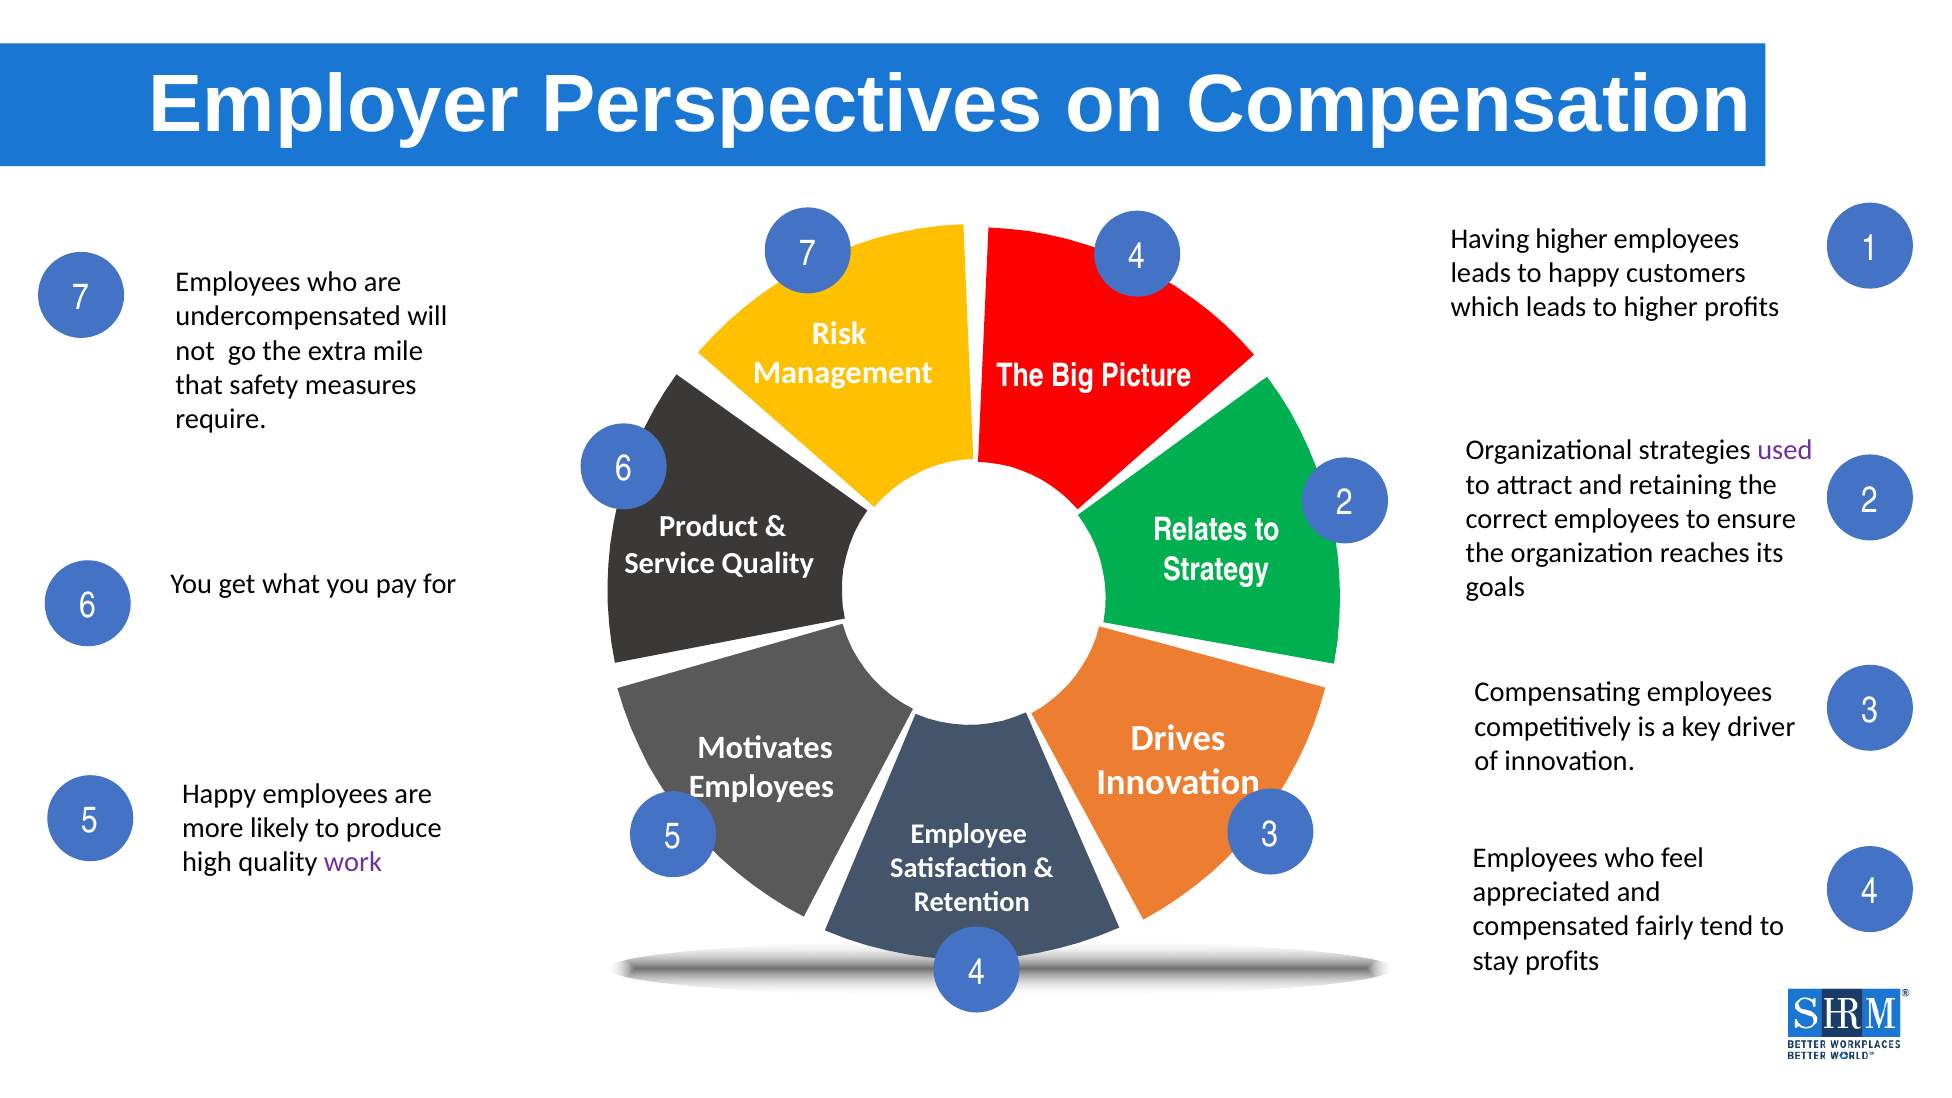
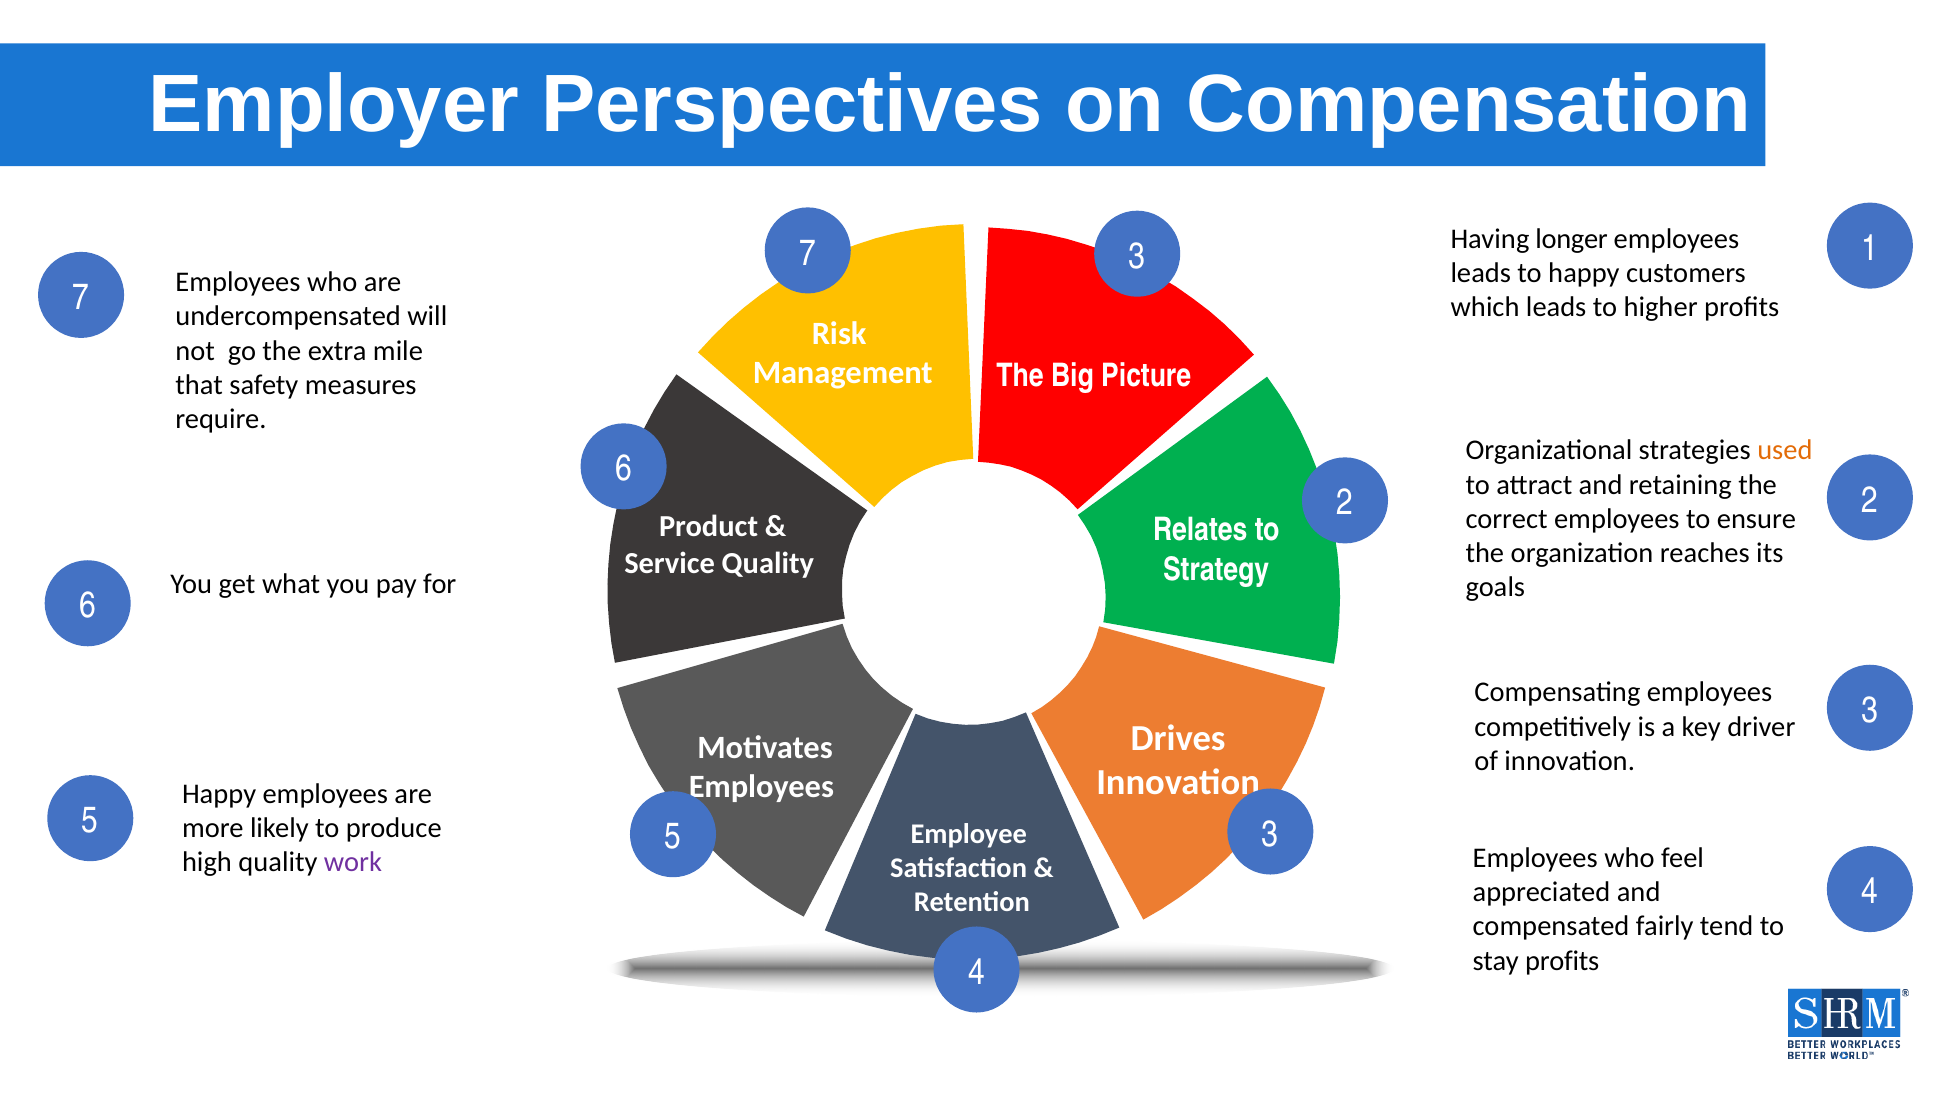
Having higher: higher -> longer (1572, 239)
7 4: 4 -> 3 (1137, 256)
used colour: purple -> orange (1785, 451)
